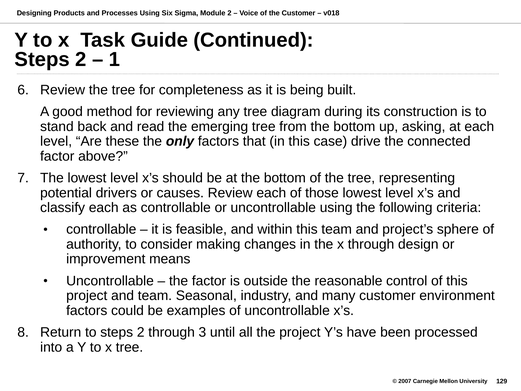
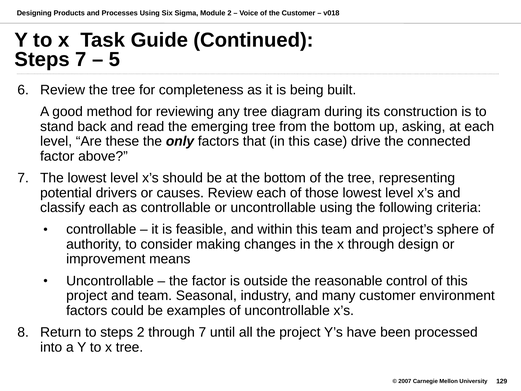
2: 2 -> 7 (81, 59)
1: 1 -> 5 (115, 59)
through 3: 3 -> 7 (202, 332)
